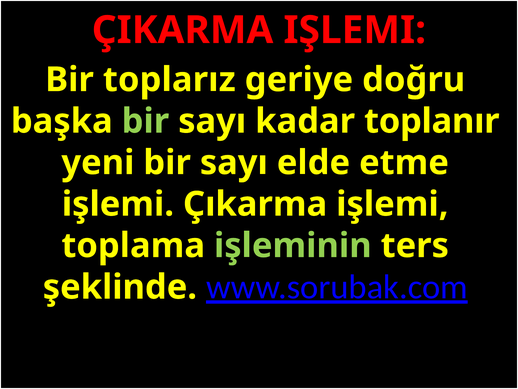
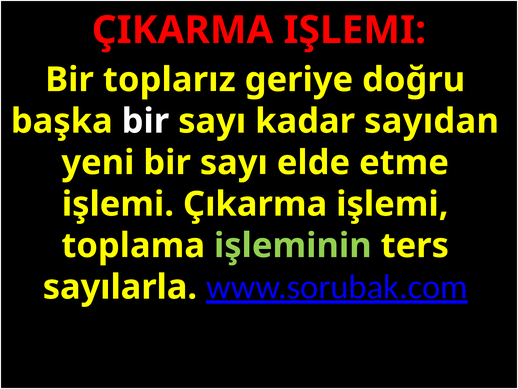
bir colour: light green -> white (145, 121)
toplanır: toplanır -> sayıdan (432, 121)
şeklinde: şeklinde -> sayılarla (120, 287)
